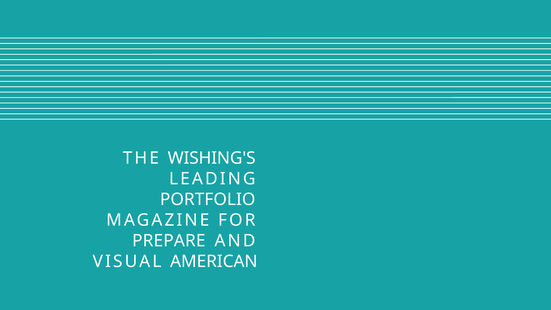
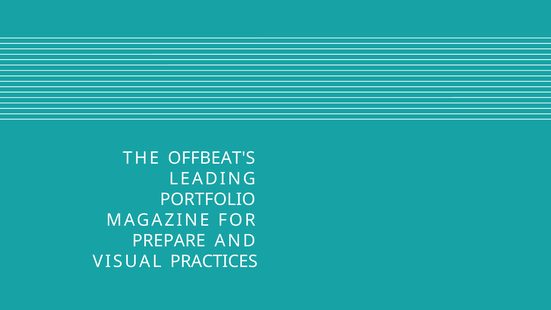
WISHING'S: WISHING'S -> OFFBEAT'S (211, 158)
AMERICAN: AMERICAN -> PRACTICES (214, 261)
